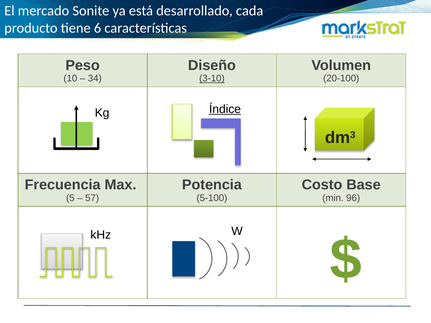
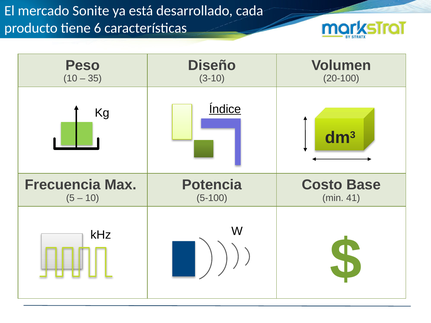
34: 34 -> 35 (95, 79)
3-10 underline: present -> none (212, 79)
57: 57 -> 10 (92, 198)
96: 96 -> 41 (353, 198)
